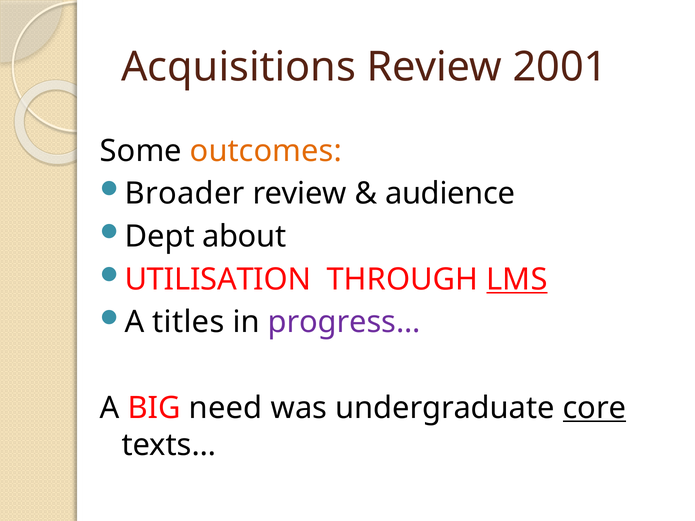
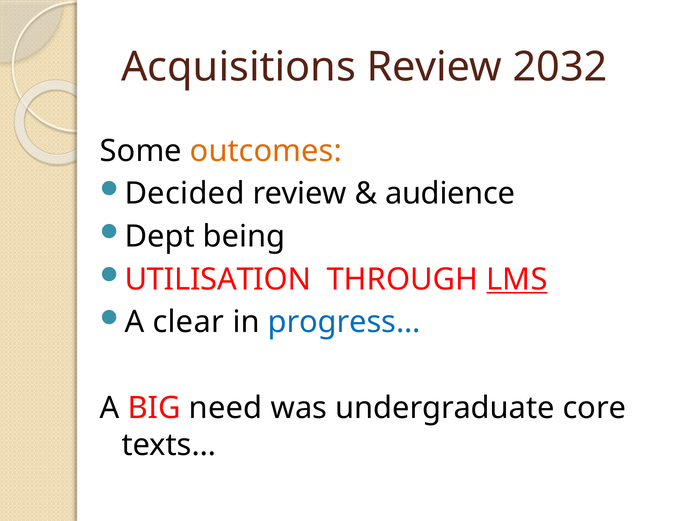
2001: 2001 -> 2032 (560, 67)
Broader: Broader -> Decided (185, 194)
about: about -> being (244, 237)
titles: titles -> clear (188, 322)
progress colour: purple -> blue (344, 322)
core underline: present -> none (594, 408)
